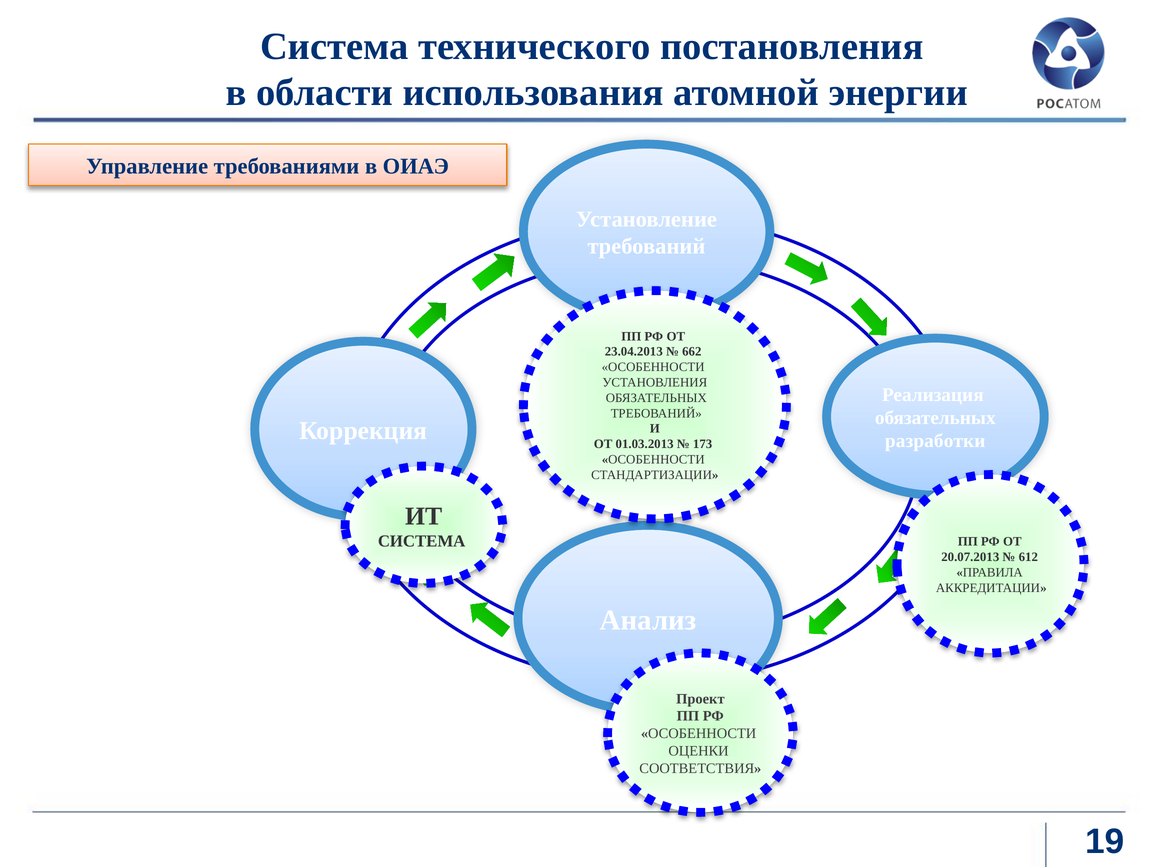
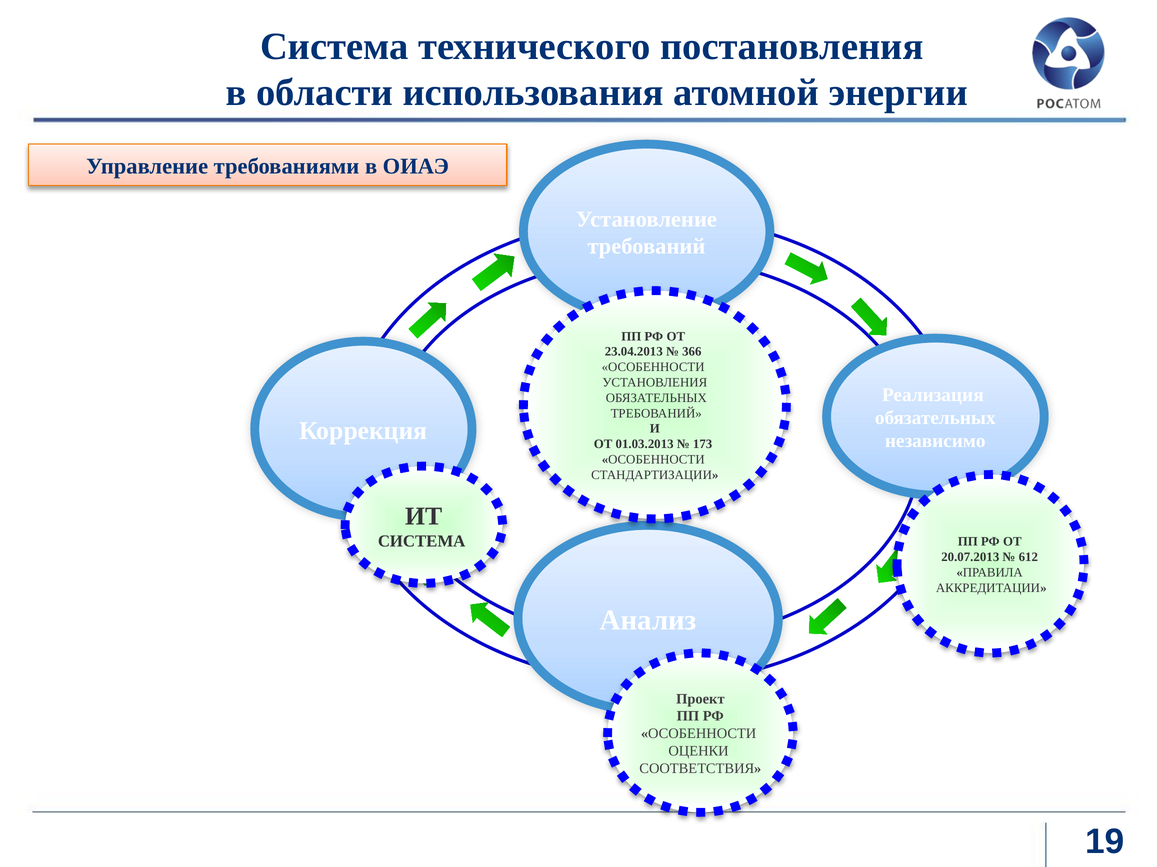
662: 662 -> 366 (692, 352)
разработки: разработки -> независимо (935, 441)
